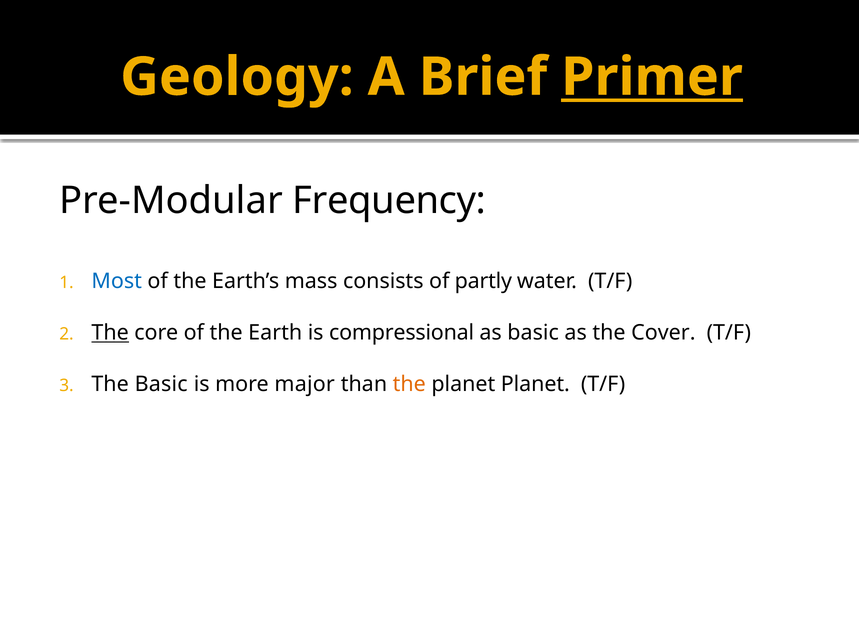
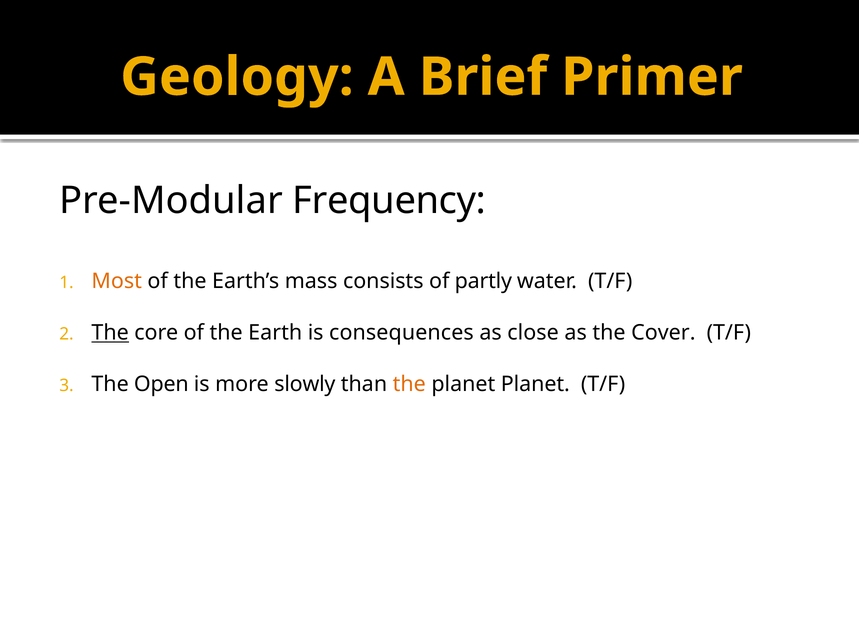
Primer underline: present -> none (652, 77)
Most colour: blue -> orange (117, 281)
compressional: compressional -> consequences (401, 333)
as basic: basic -> close (533, 333)
The Basic: Basic -> Open (161, 384)
major: major -> slowly (305, 384)
